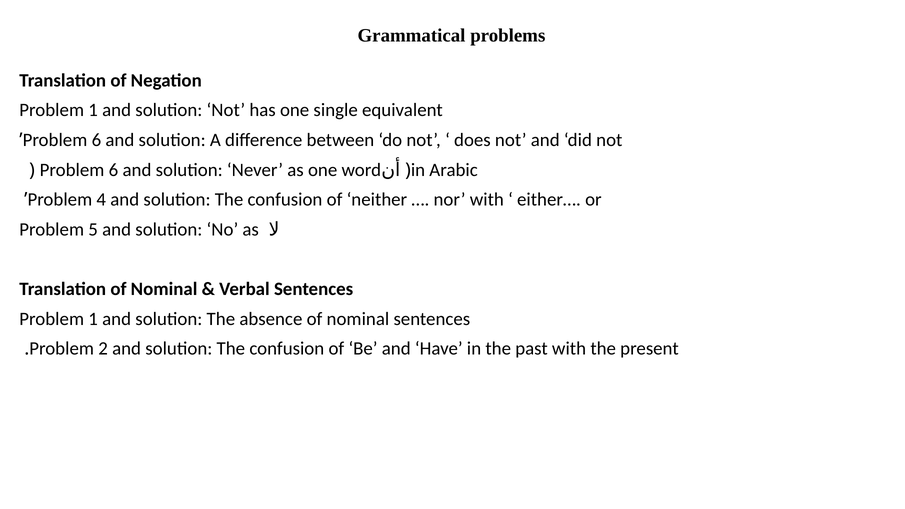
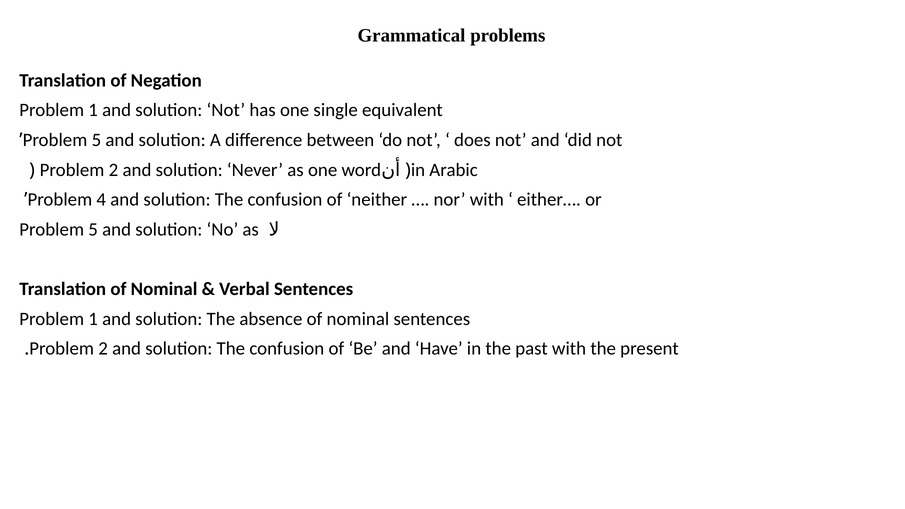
6: 6 -> 5 (96, 140)
6: 6 -> 2 (113, 170)
